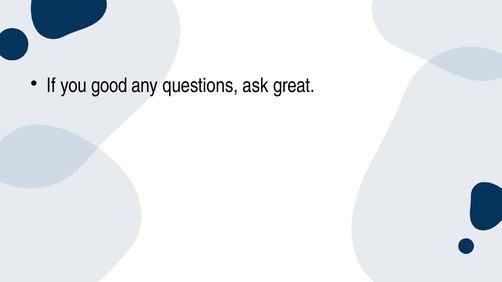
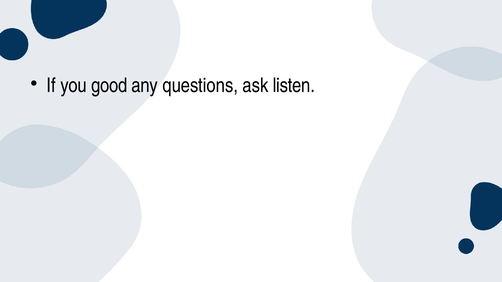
great: great -> listen (294, 86)
